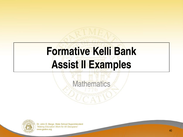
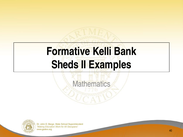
Assist: Assist -> Sheds (65, 65)
